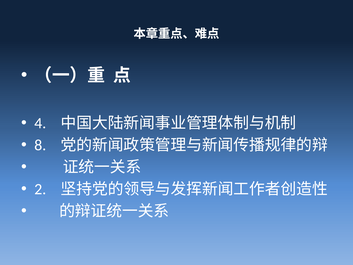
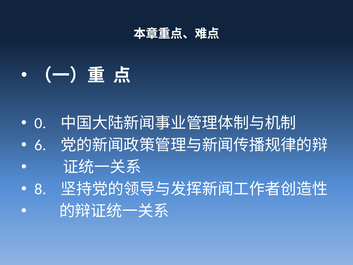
4: 4 -> 0 (40, 123)
8: 8 -> 6 (40, 145)
2: 2 -> 8 (40, 189)
